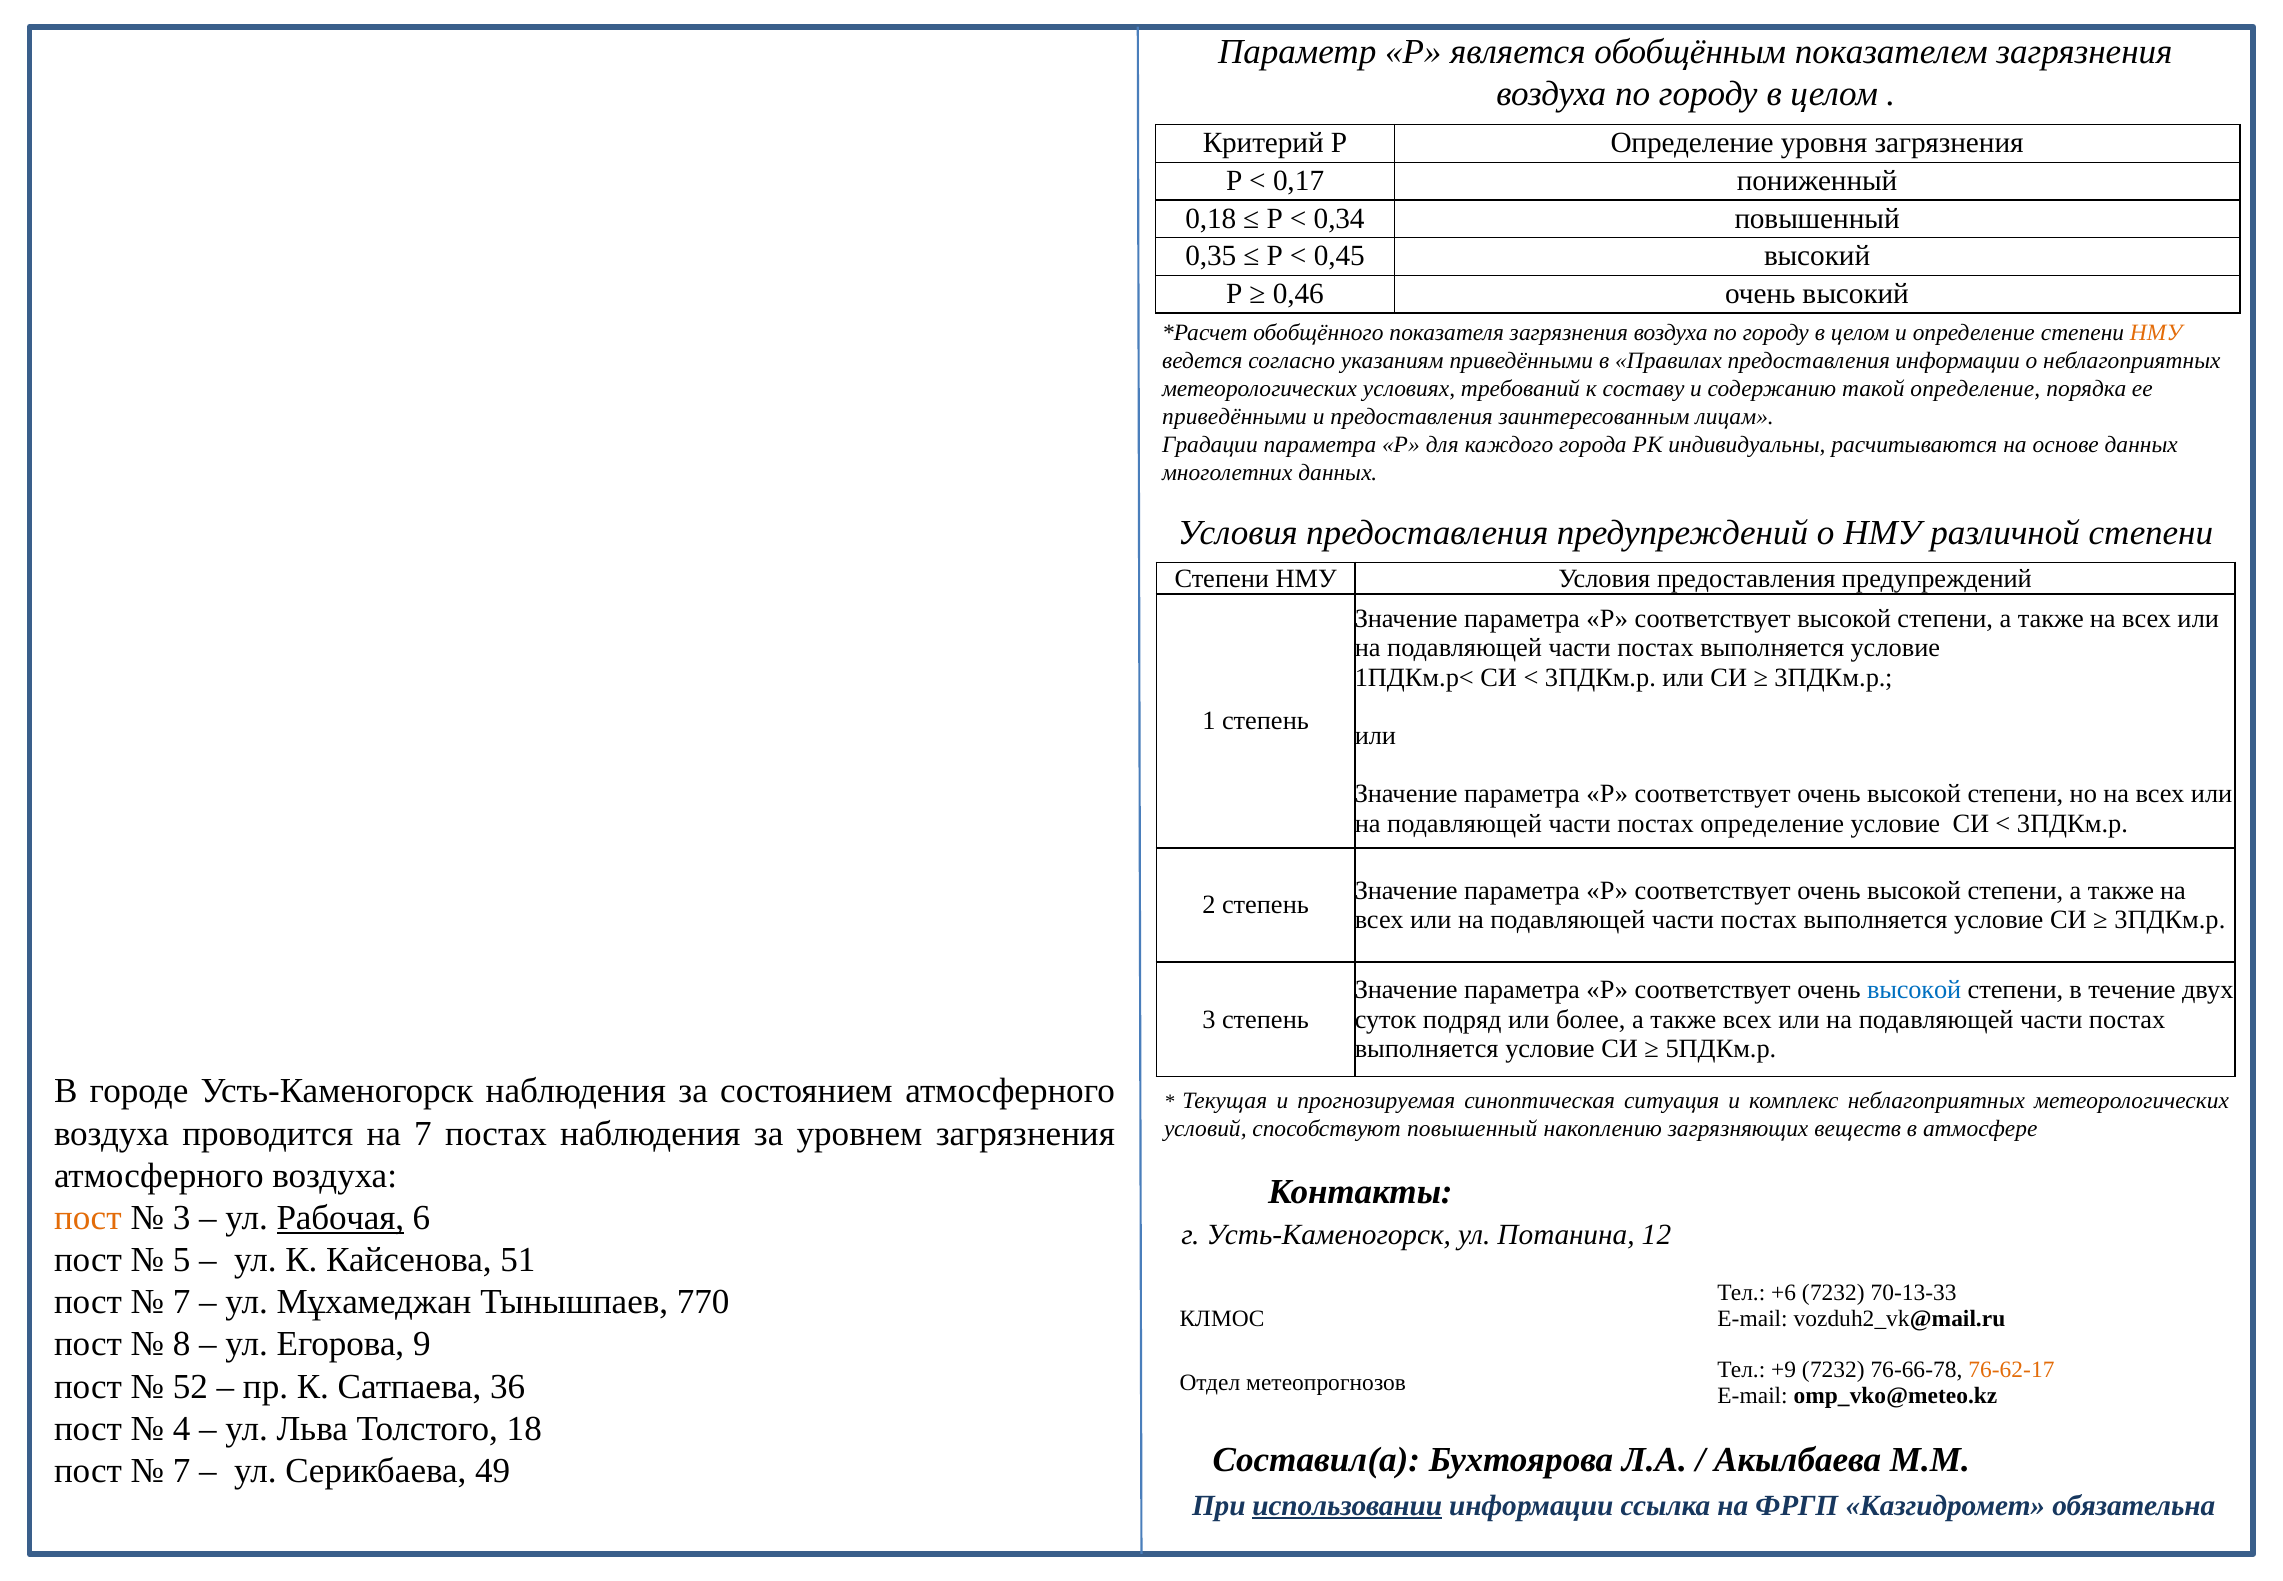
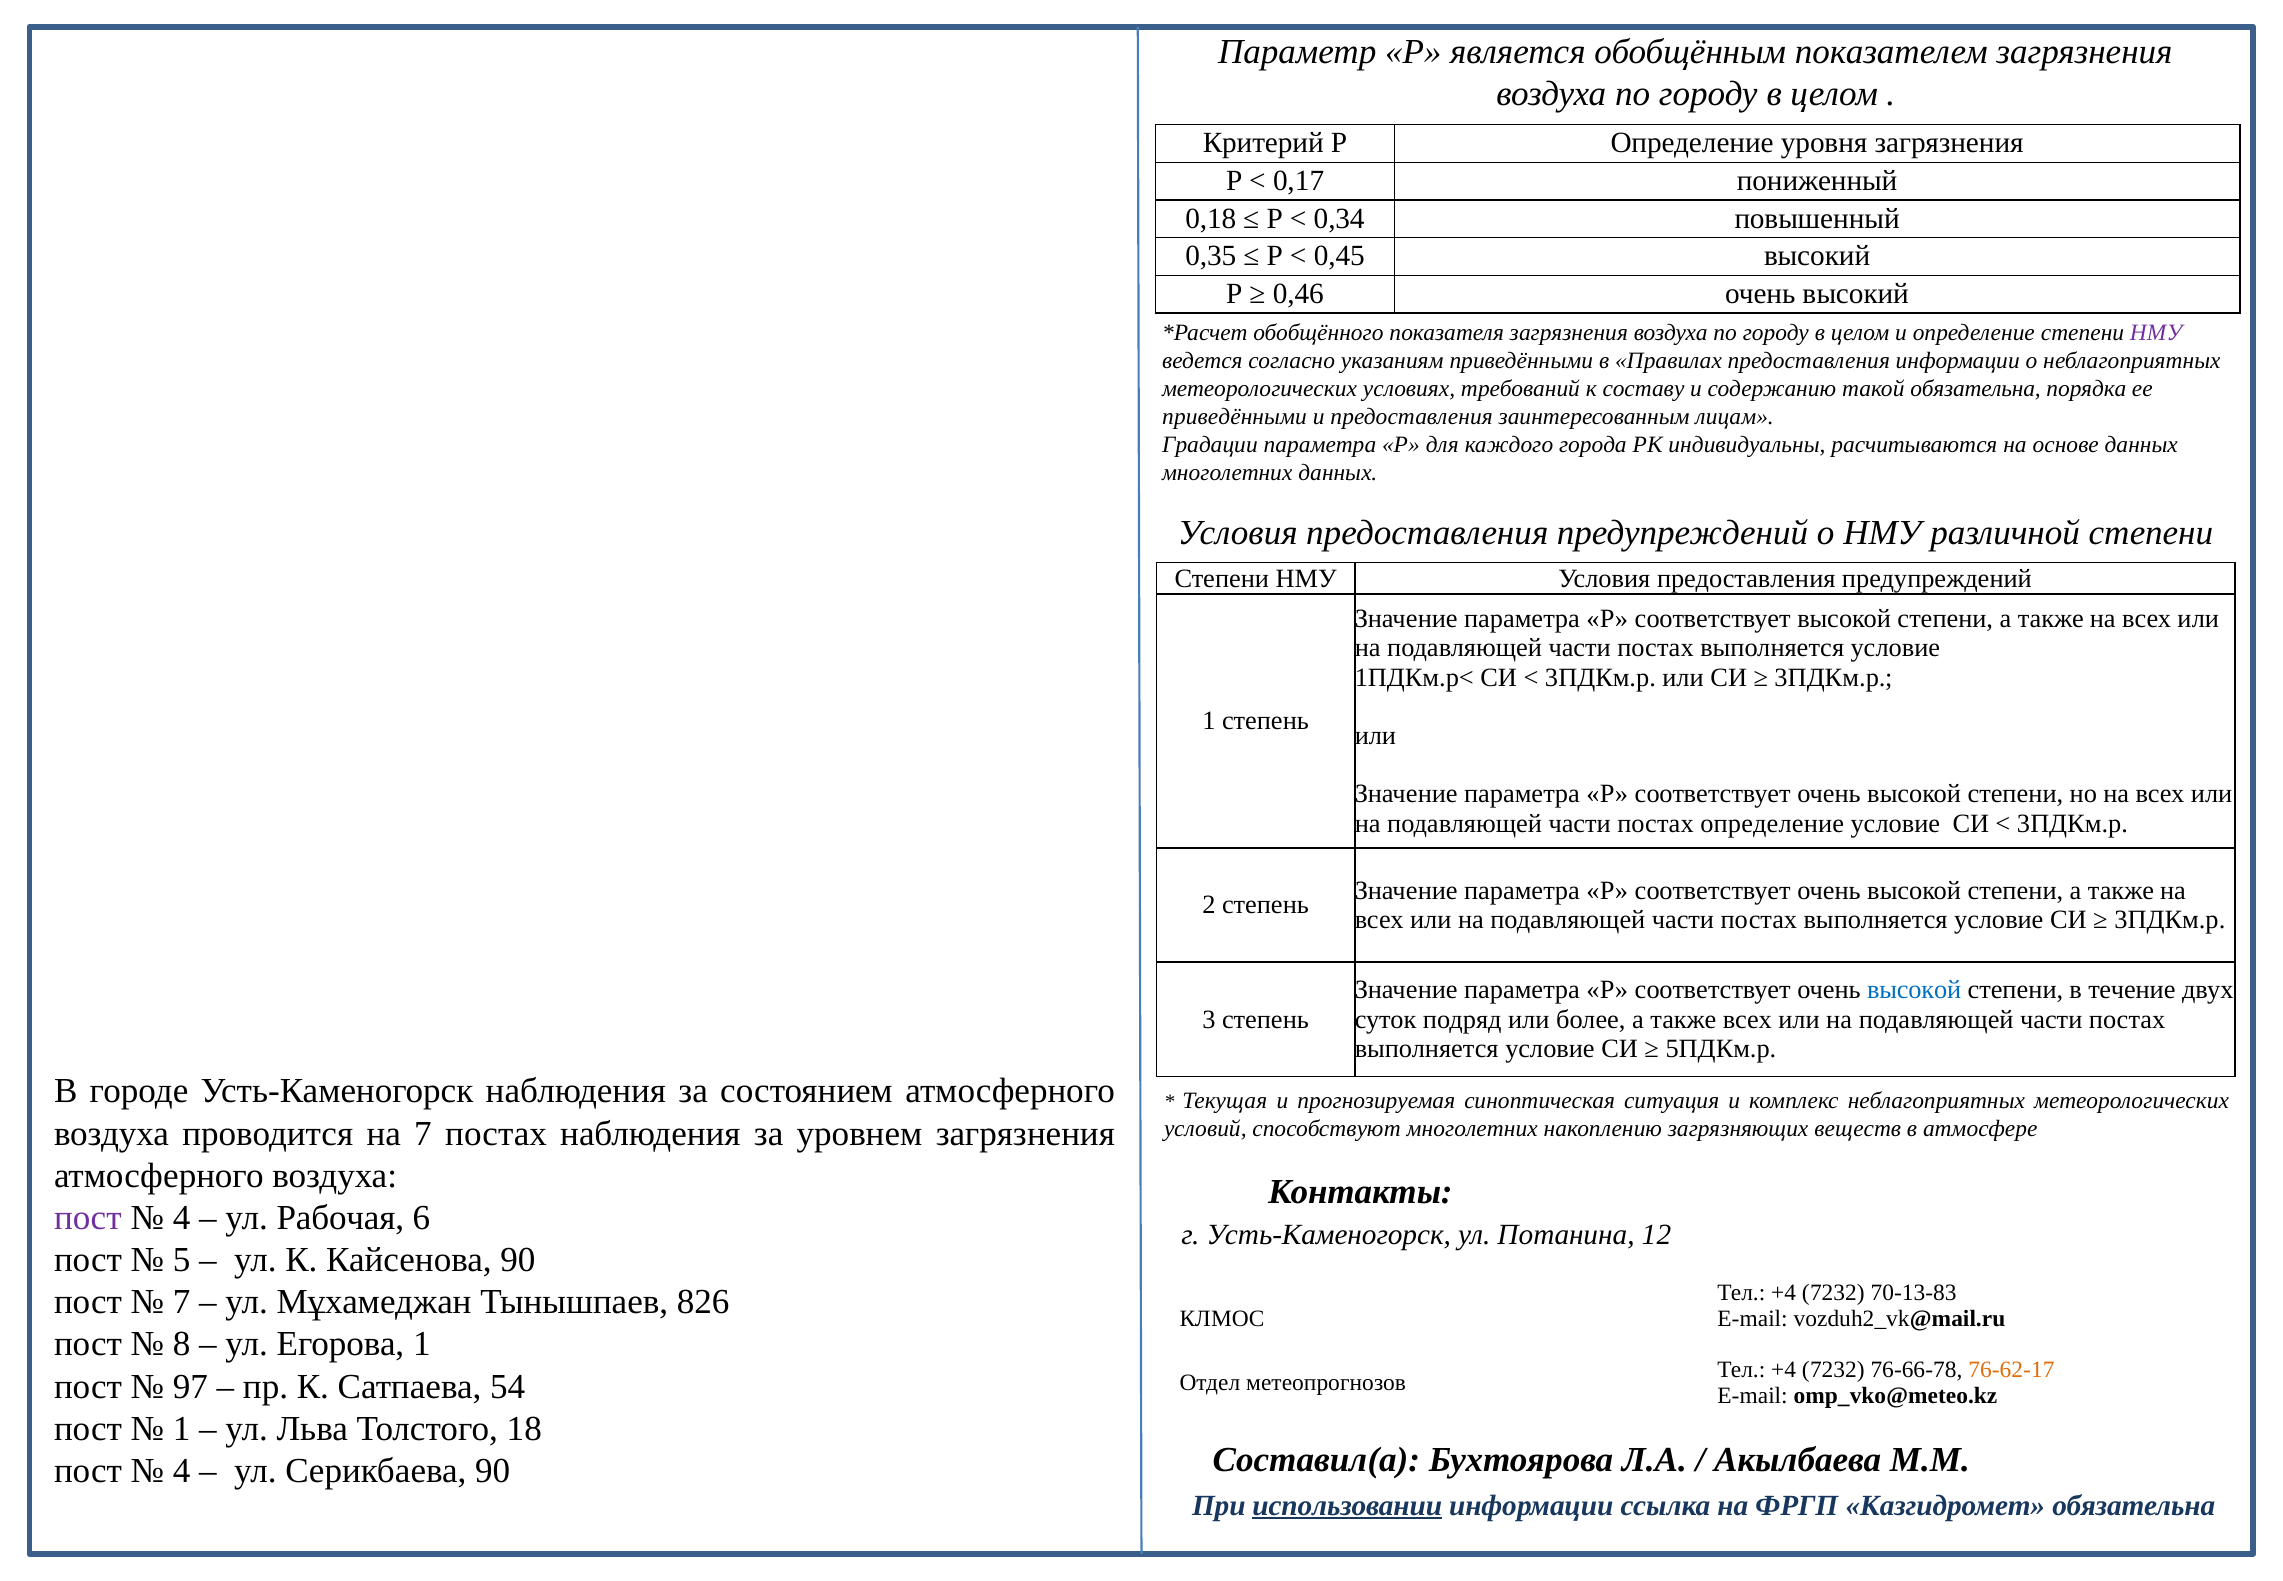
НМУ colour: orange -> purple (2156, 333)
такой определение: определение -> обязательна (1976, 389)
способствуют повышенный: повышенный -> многолетних (1472, 1129)
пост colour: orange -> purple (88, 1217)
3: 3 -> 4 (182, 1217)
Рабочая underline: present -> none (340, 1217)
Кайсенова 51: 51 -> 90 (518, 1260)
+6: +6 -> +4 (1784, 1292)
70-13-33: 70-13-33 -> 70-13-83 (1914, 1292)
770: 770 -> 826 (703, 1302)
Егорова 9: 9 -> 1 (422, 1344)
+9: +9 -> +4 (1784, 1370)
52: 52 -> 97 (190, 1386)
36: 36 -> 54 (508, 1386)
4: 4 -> 1 (182, 1428)
7: 7 -> 4 (182, 1470)
Серикбаева 49: 49 -> 90 (493, 1470)
